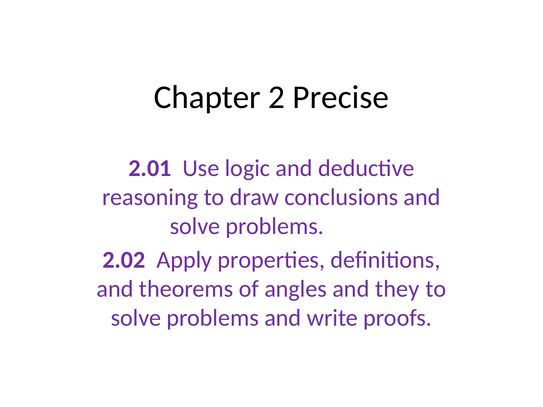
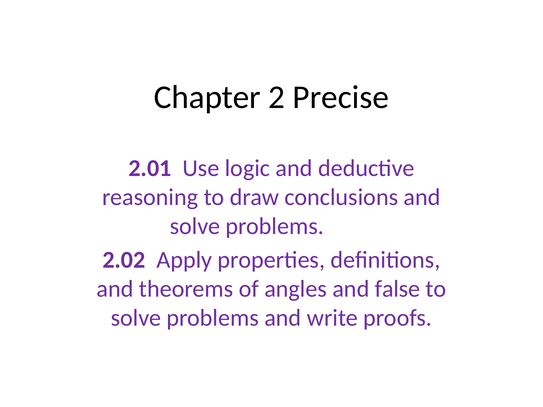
they: they -> false (397, 289)
